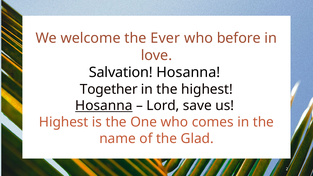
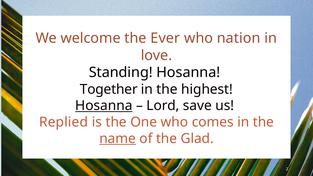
before: before -> nation (239, 38)
Salvation: Salvation -> Standing (121, 73)
Highest: Highest -> Replied (64, 122)
name underline: none -> present (118, 139)
